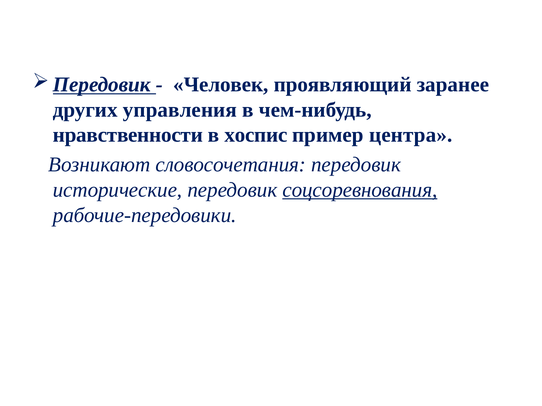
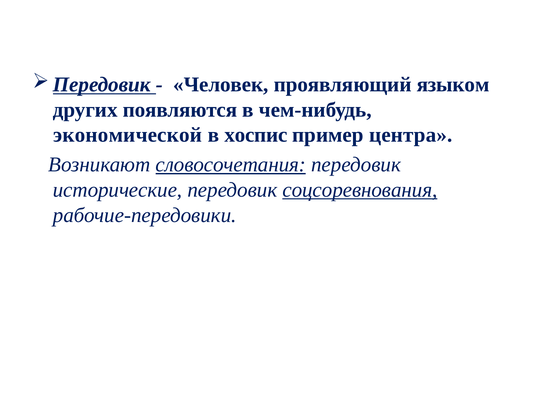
заранее: заранее -> языком (453, 85)
управления: управления -> появляются (180, 110)
нравственности: нравственности -> экономической (128, 135)
словосочетания underline: none -> present (231, 165)
